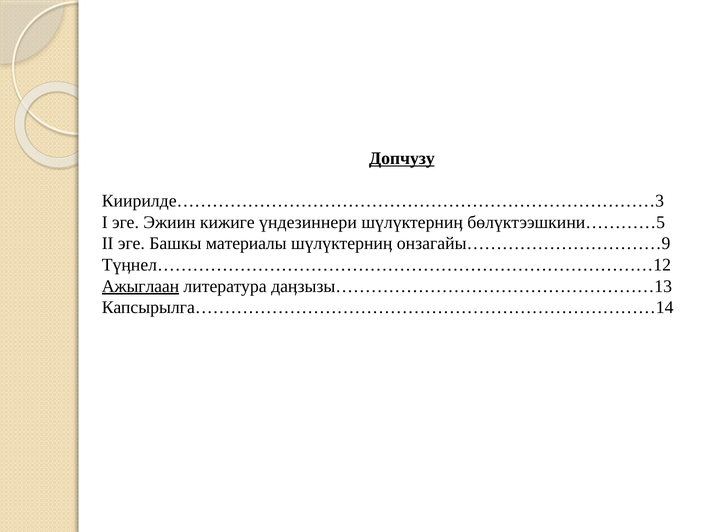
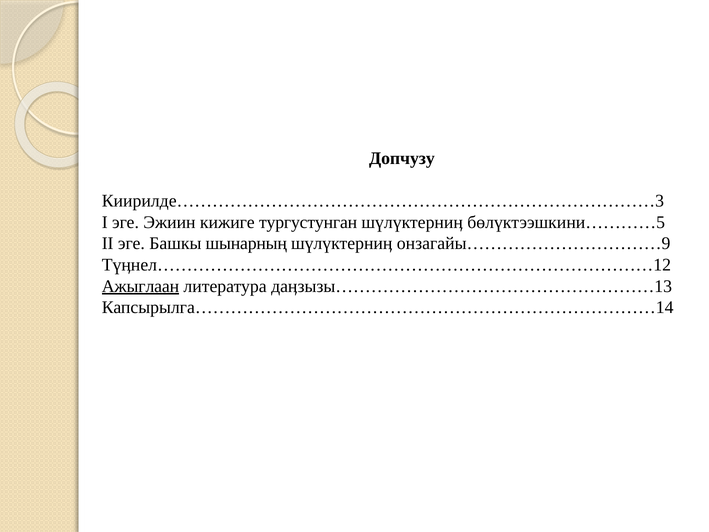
Допчузу underline: present -> none (402, 158)
үндезиннери: үндезиннери -> тургустунган (308, 222)
материалы: материалы -> шынарның (246, 243)
